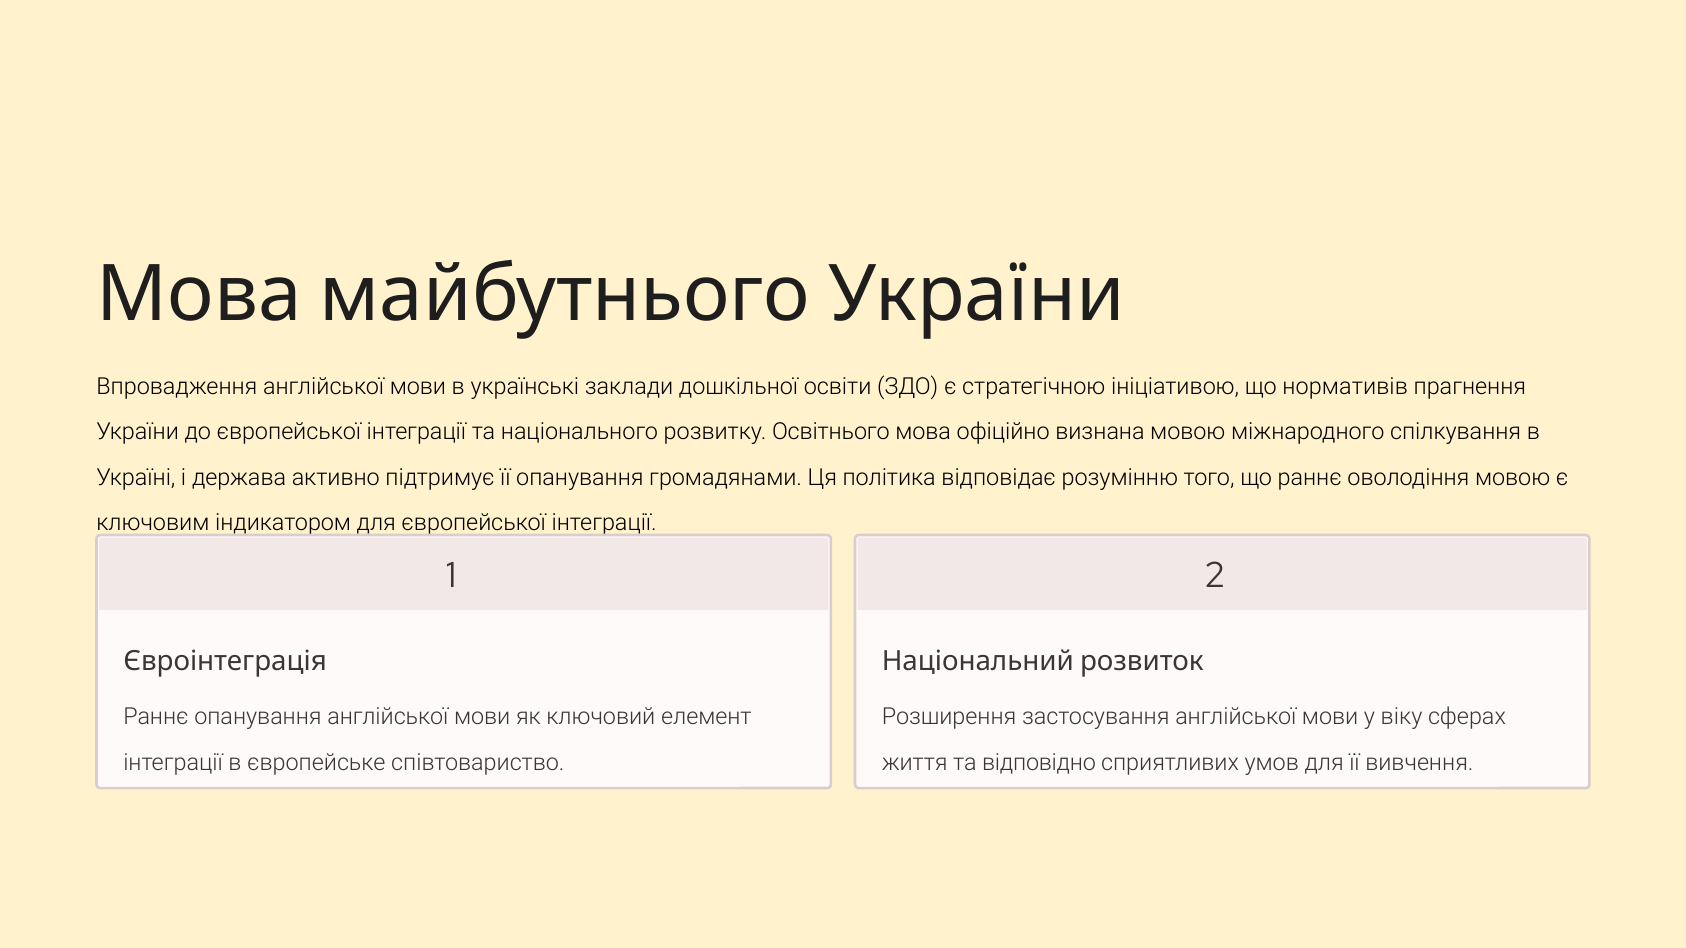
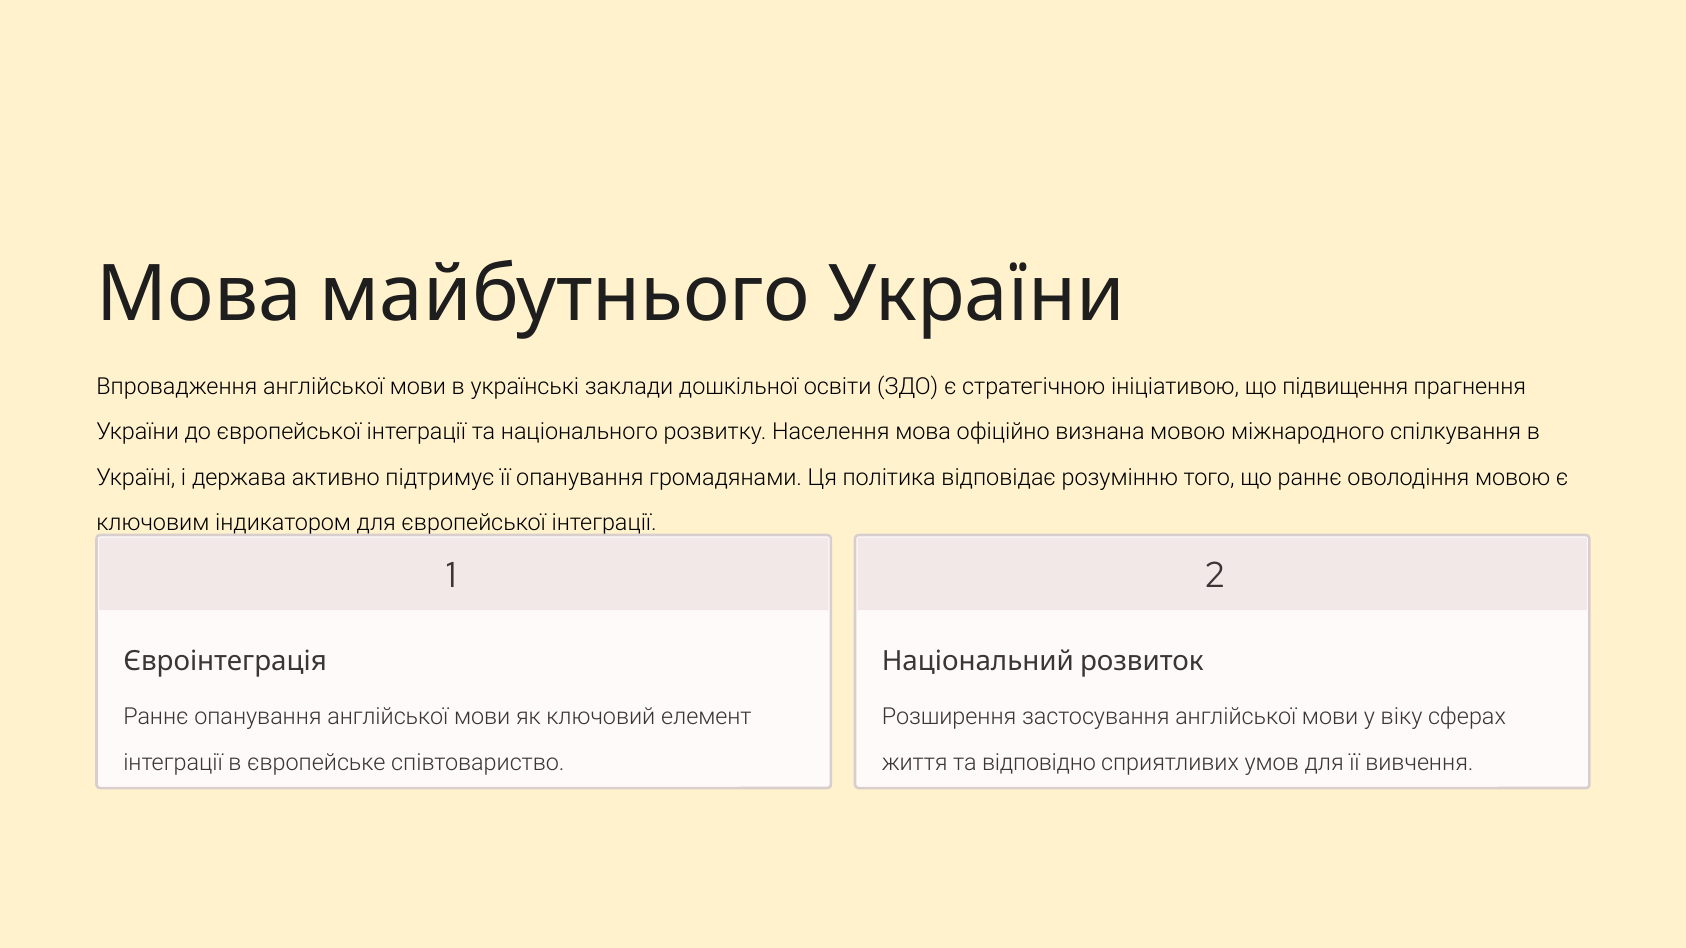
нормативів: нормативів -> підвищення (1345, 387)
Освітнього: Освітнього -> Населення (831, 432)
